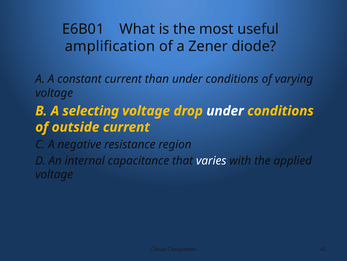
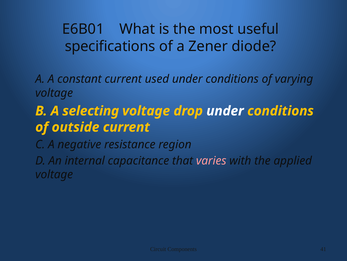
amplification: amplification -> specifications (110, 46)
than: than -> used (157, 79)
varies colour: white -> pink (211, 160)
